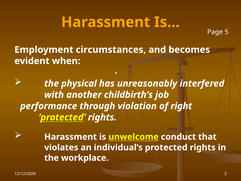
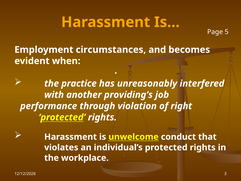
physical: physical -> practice (79, 83)
childbirth’s: childbirth’s -> providing’s (128, 95)
